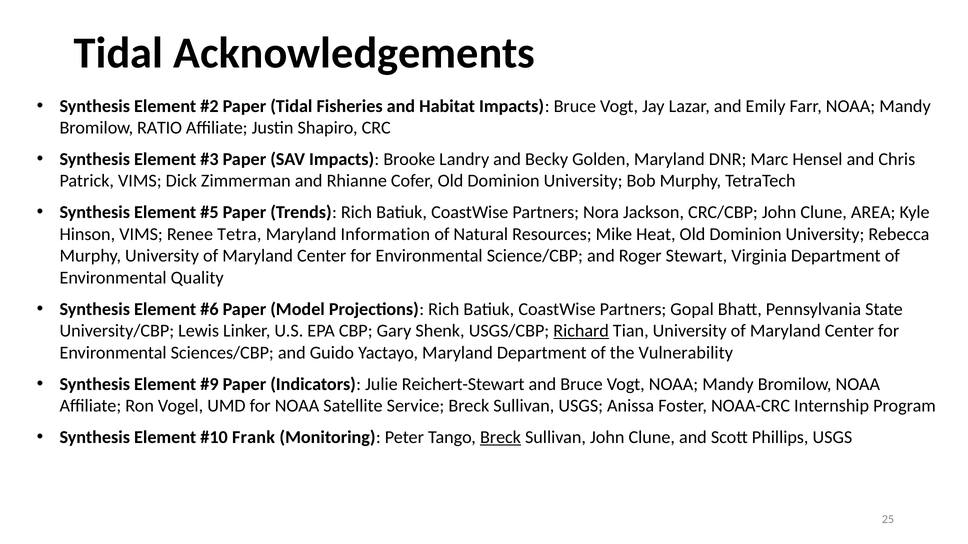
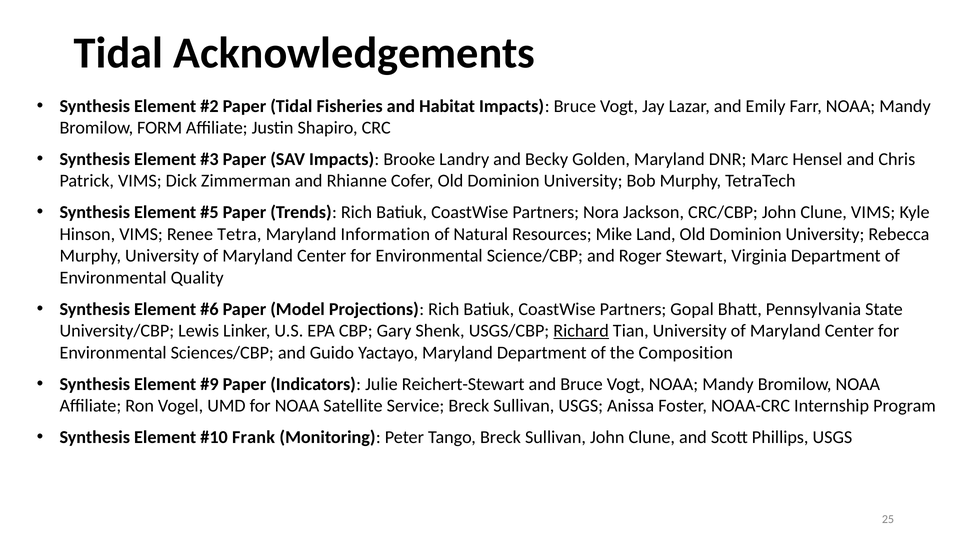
RATIO: RATIO -> FORM (160, 128)
Clune AREA: AREA -> VIMS (873, 213)
Heat: Heat -> Land (656, 234)
Vulnerability: Vulnerability -> Composition (686, 353)
Breck underline: present -> none (500, 438)
